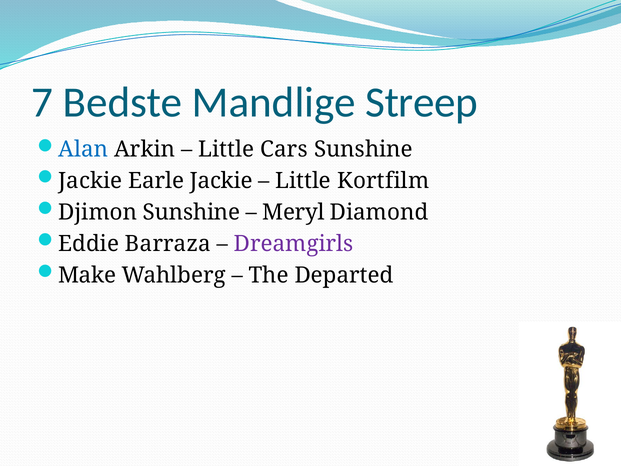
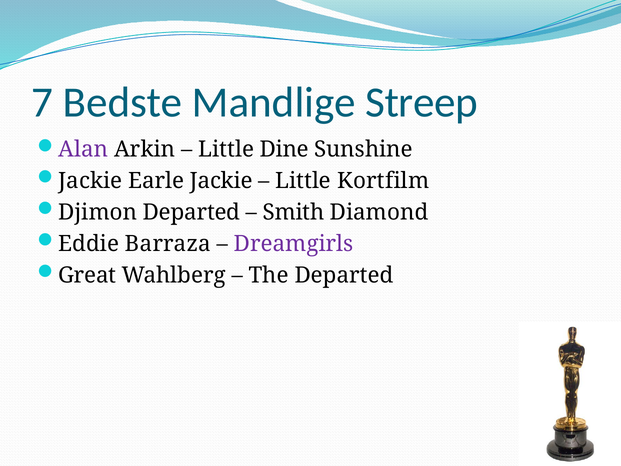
Alan colour: blue -> purple (83, 150)
Cars: Cars -> Dine (284, 150)
Djimon Sunshine: Sunshine -> Departed (192, 212)
Meryl: Meryl -> Smith (293, 212)
Make: Make -> Great (87, 275)
